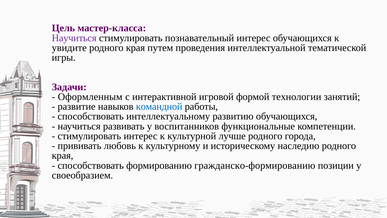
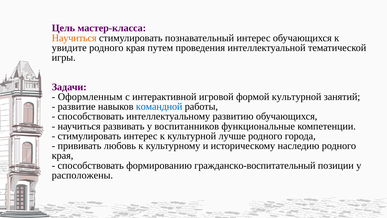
Научиться colour: purple -> orange (74, 38)
формой технологии: технологии -> культурной (297, 97)
гражданско-формированию: гражданско-формированию -> гражданско-воспитательный (255, 165)
своеобразием: своеобразием -> расположены (82, 175)
